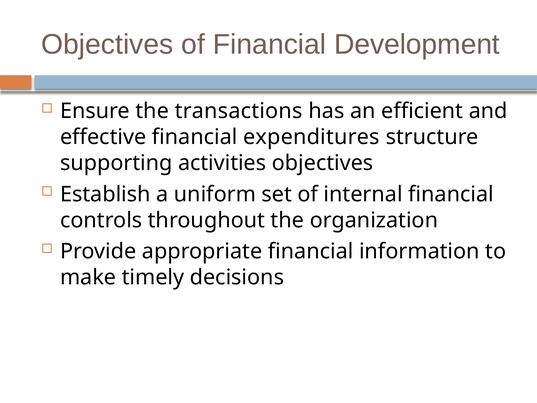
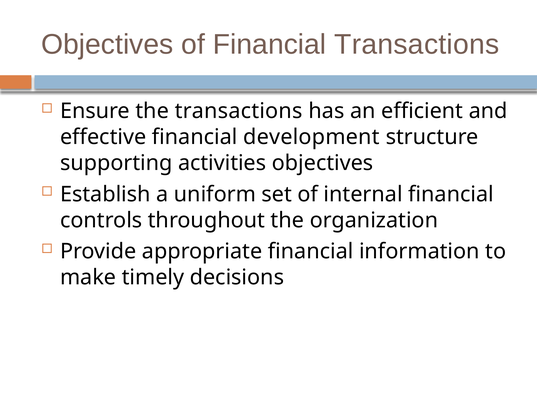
Financial Development: Development -> Transactions (417, 44)
expenditures: expenditures -> development (311, 137)
